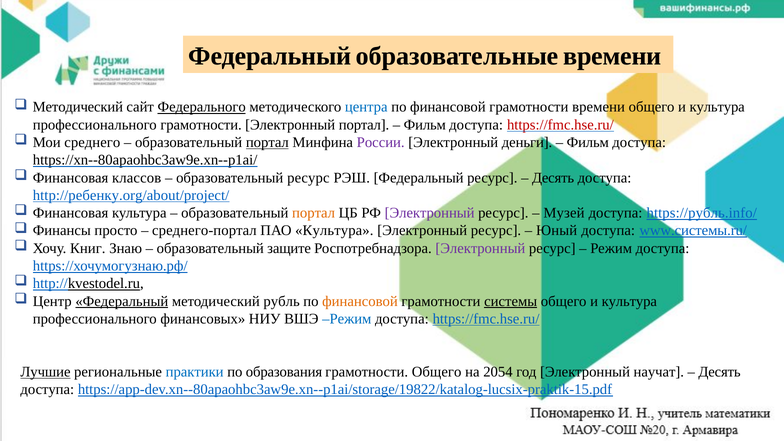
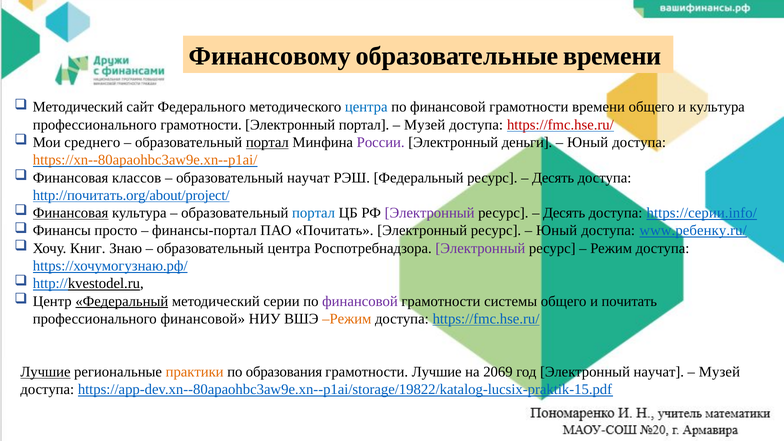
Федеральный: Федеральный -> Финансовому (270, 56)
Федерального underline: present -> none (202, 107)
Фильм: Фильм -> Музей (425, 125)
Фильм: Фильм -> Юный (588, 142)
https://xn--80apaohbc3aw9e.xn--p1ai/ colour: black -> orange (145, 160)
образовательный ресурс: ресурс -> научат (308, 178)
http://ребенку.org/about/project/: http://ребенку.org/about/project/ -> http://почитать.org/about/project/ (131, 195)
Финансовая underline: none -> present (71, 213)
портал colour: orange -> blue (314, 213)
Музей: Музей -> Десять (564, 213)
https://рубль.info/: https://рубль.info/ -> https://серии.info/ (702, 213)
среднего-портал: среднего-портал -> финансы-портал (204, 231)
ПАО Культура: Культура -> Почитать (334, 231)
www.системы.ru/: www.системы.ru/ -> www.ребенку.ru/ (693, 231)
образовательный защите: защите -> центра (289, 248)
рубль: рубль -> серии (282, 301)
финансовой colour: orange -> purple (360, 301)
системы underline: present -> none (511, 301)
культура: культура -> почитать (629, 301)
профессионального финансовых: финансовых -> финансовой (203, 319)
Режим colour: blue -> orange (347, 319)
практики colour: blue -> orange (195, 372)
грамотности Общего: Общего -> Лучшие (437, 372)
2054: 2054 -> 2069 (498, 372)
Десять: Десять -> Музей (719, 372)
